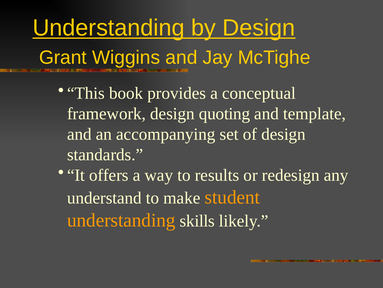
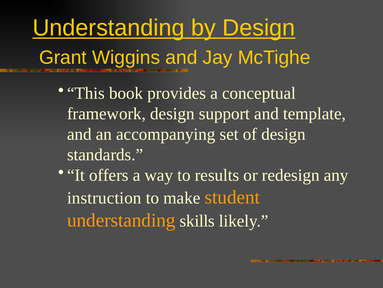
quoting: quoting -> support (224, 114)
understand: understand -> instruction (104, 197)
